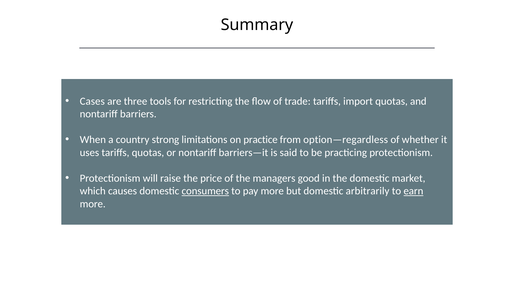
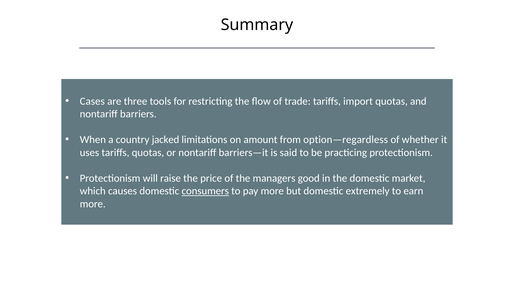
strong: strong -> jacked (166, 140)
practice: practice -> amount (260, 140)
arbitrarily: arbitrarily -> extremely (368, 191)
earn underline: present -> none (413, 191)
